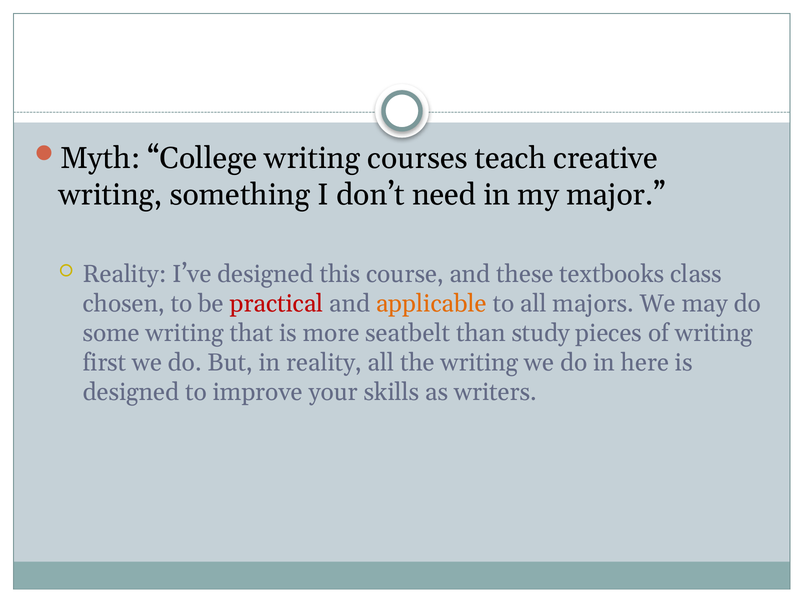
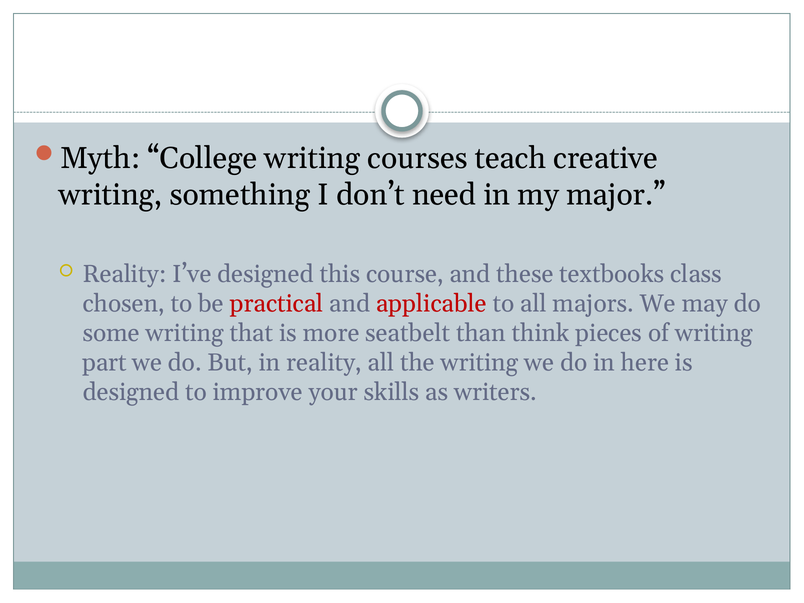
applicable colour: orange -> red (431, 304)
study: study -> think (541, 333)
first: first -> part (105, 363)
